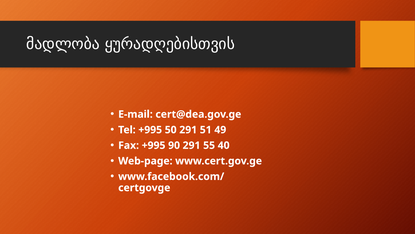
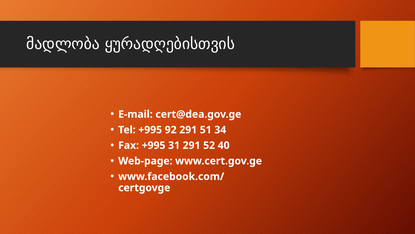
50: 50 -> 92 (171, 130)
49: 49 -> 34 (220, 130)
90: 90 -> 31 (174, 145)
55: 55 -> 52 (209, 145)
